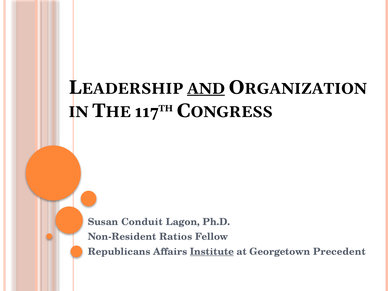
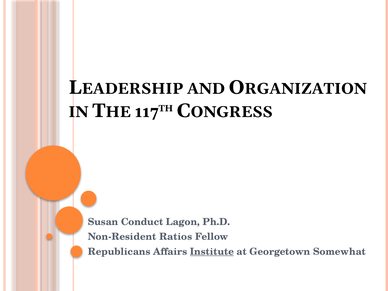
AND underline: present -> none (206, 89)
Conduit: Conduit -> Conduct (142, 222)
Precedent: Precedent -> Somewhat (339, 252)
